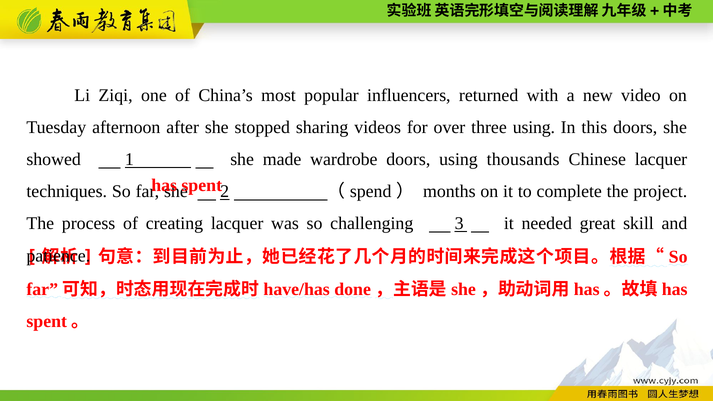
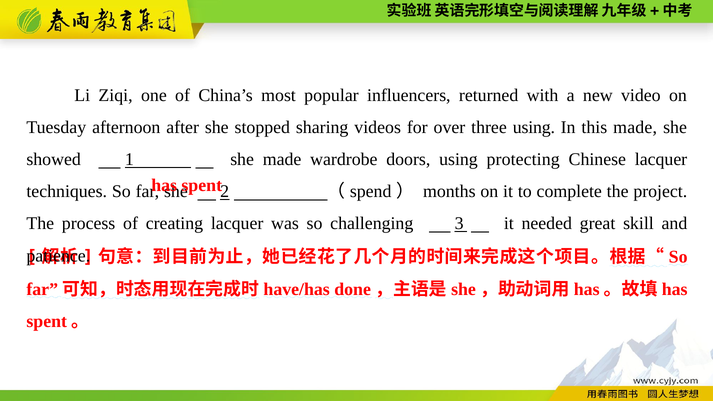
this doors: doors -> made (635, 127)
thousands: thousands -> protecting (523, 159)
